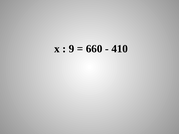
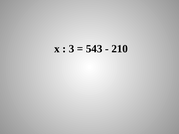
9: 9 -> 3 (72, 49)
660: 660 -> 543 (94, 49)
410: 410 -> 210 (120, 49)
